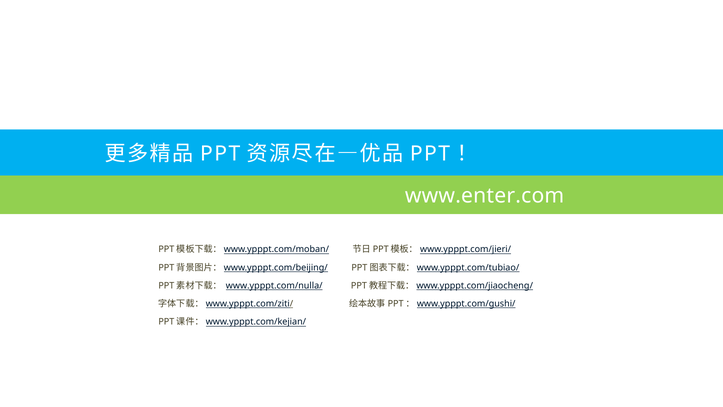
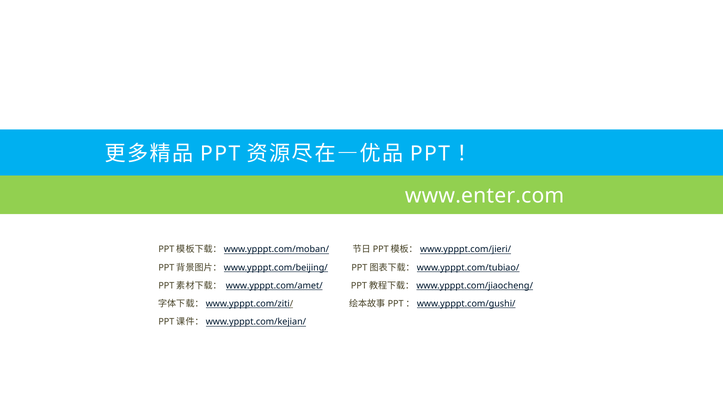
www.ypppt.com/nulla/: www.ypppt.com/nulla/ -> www.ypppt.com/amet/ (274, 285)
